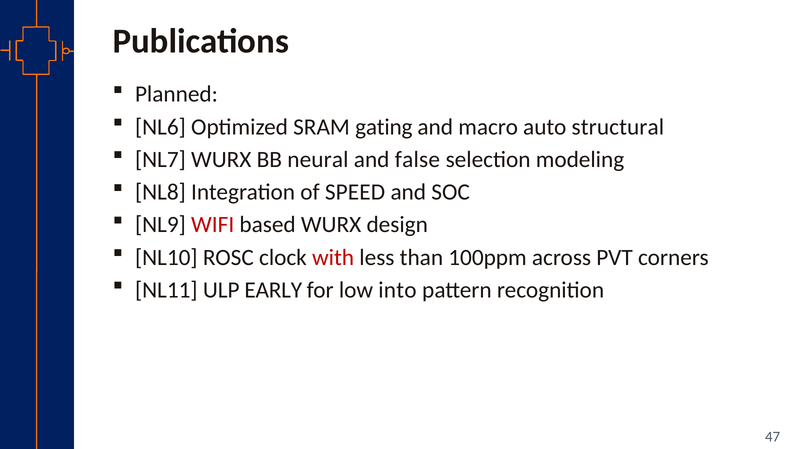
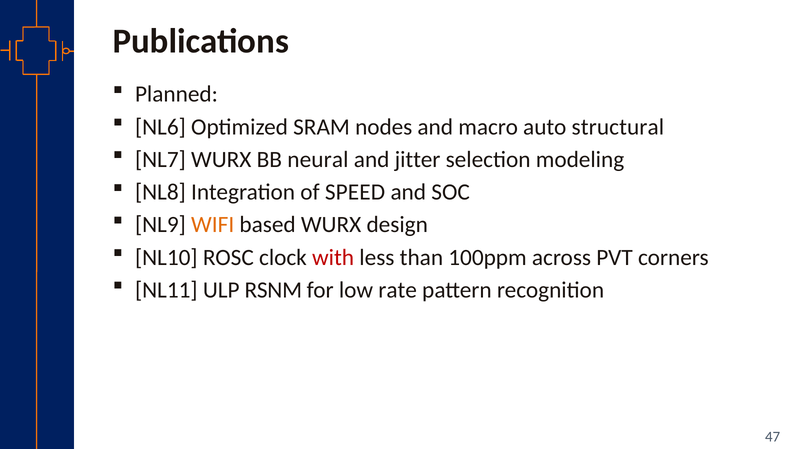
gating: gating -> nodes (384, 127)
false: false -> jitter (418, 160)
WIFI colour: red -> orange (213, 225)
EARLY: EARLY -> RSNM (273, 290)
into: into -> rate (398, 290)
